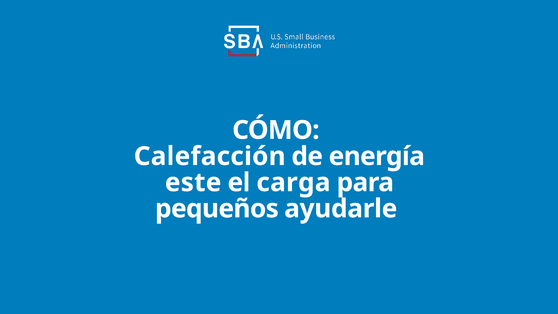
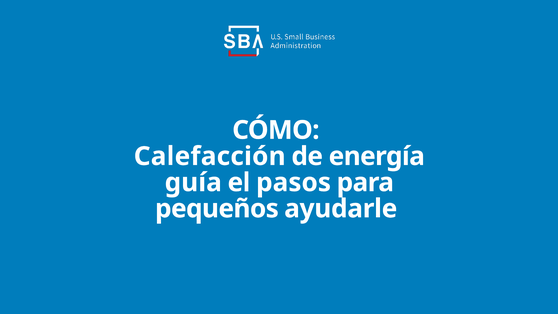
este: este -> guía (193, 182)
carga: carga -> pasos (294, 182)
